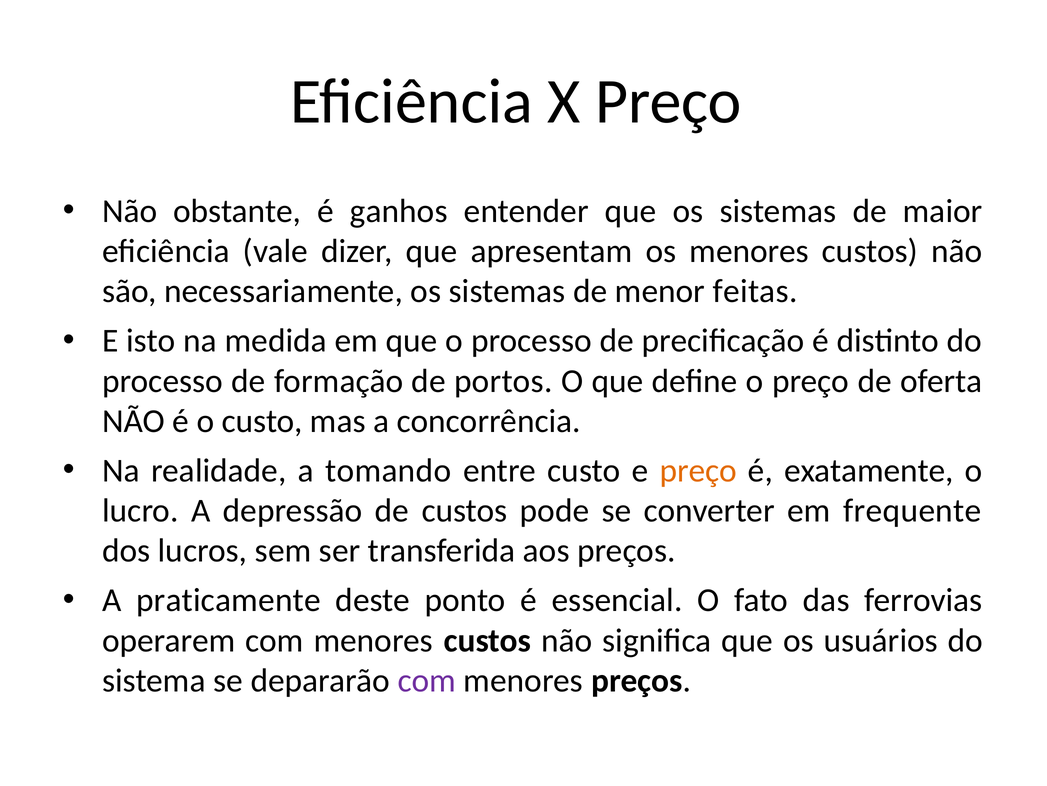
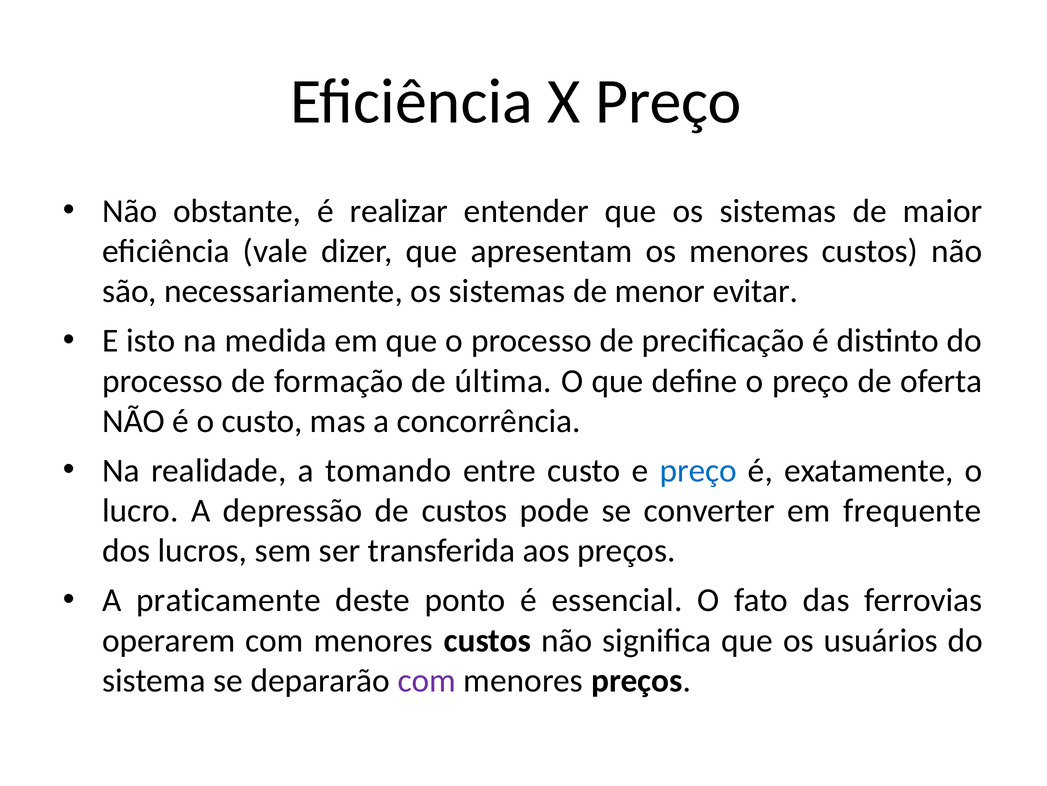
ganhos: ganhos -> realizar (399, 211)
feitas: feitas -> evitar (755, 291)
portos: portos -> última (503, 381)
preço colour: orange -> blue (698, 470)
